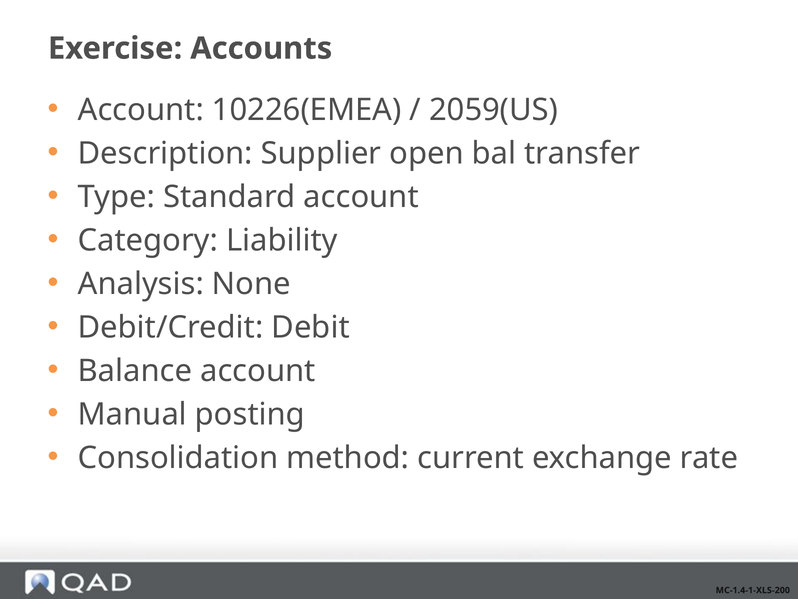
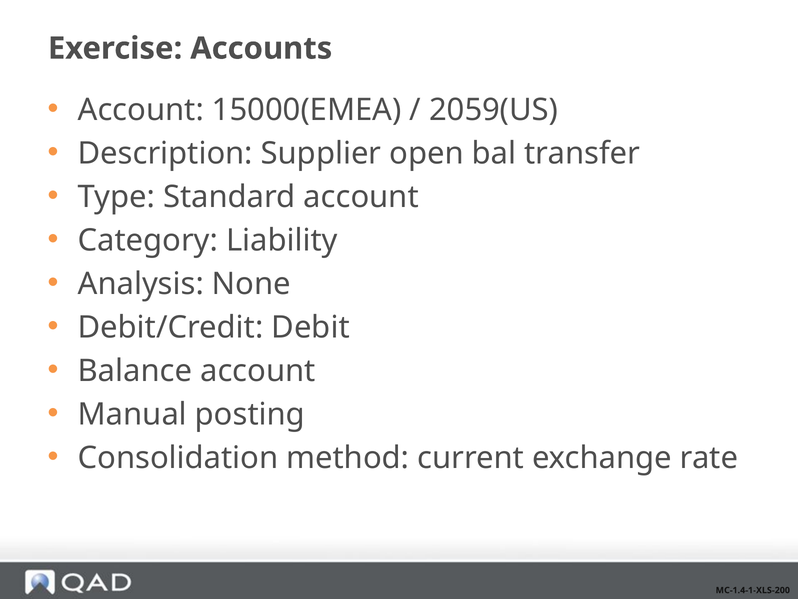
10226(EMEA: 10226(EMEA -> 15000(EMEA (307, 110)
